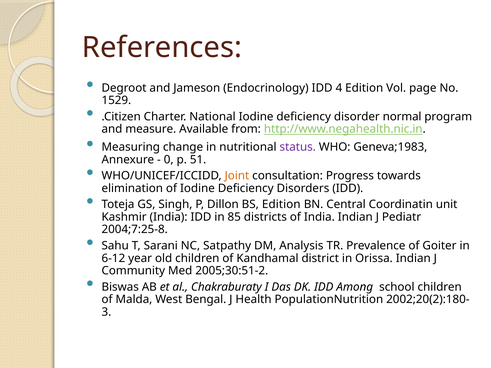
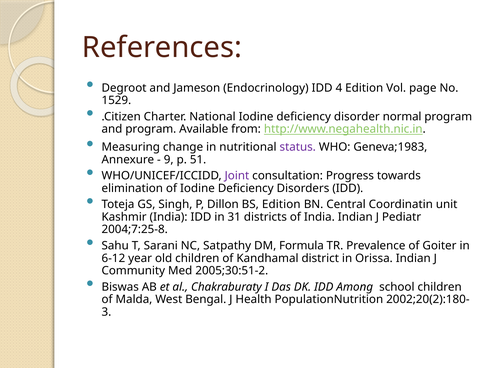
and measure: measure -> program (151, 129)
0: 0 -> 9 (169, 160)
Joint colour: orange -> purple (237, 176)
85: 85 -> 31 (234, 217)
Analysis: Analysis -> Formula (301, 246)
